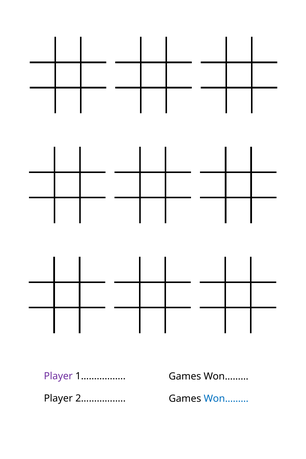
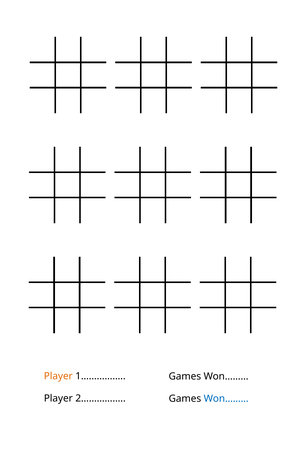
Player colour: purple -> orange (58, 376)
